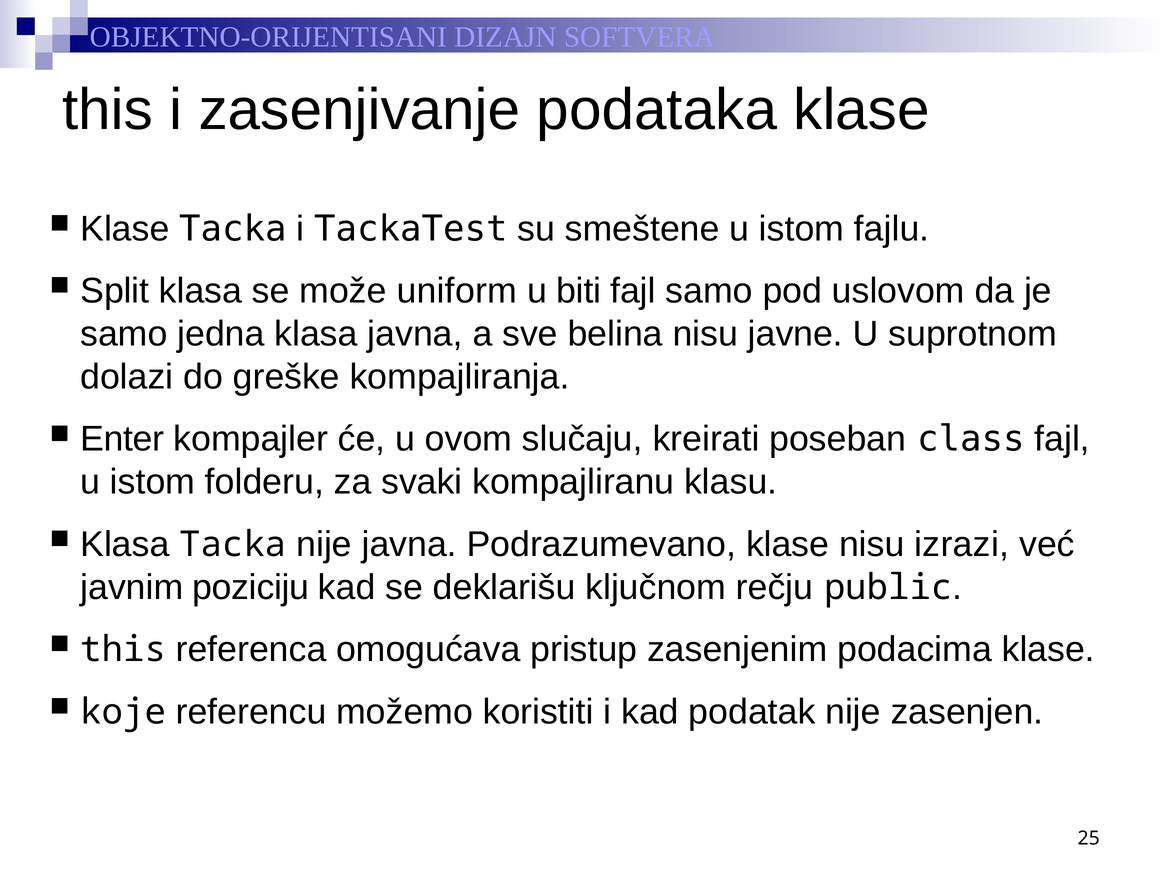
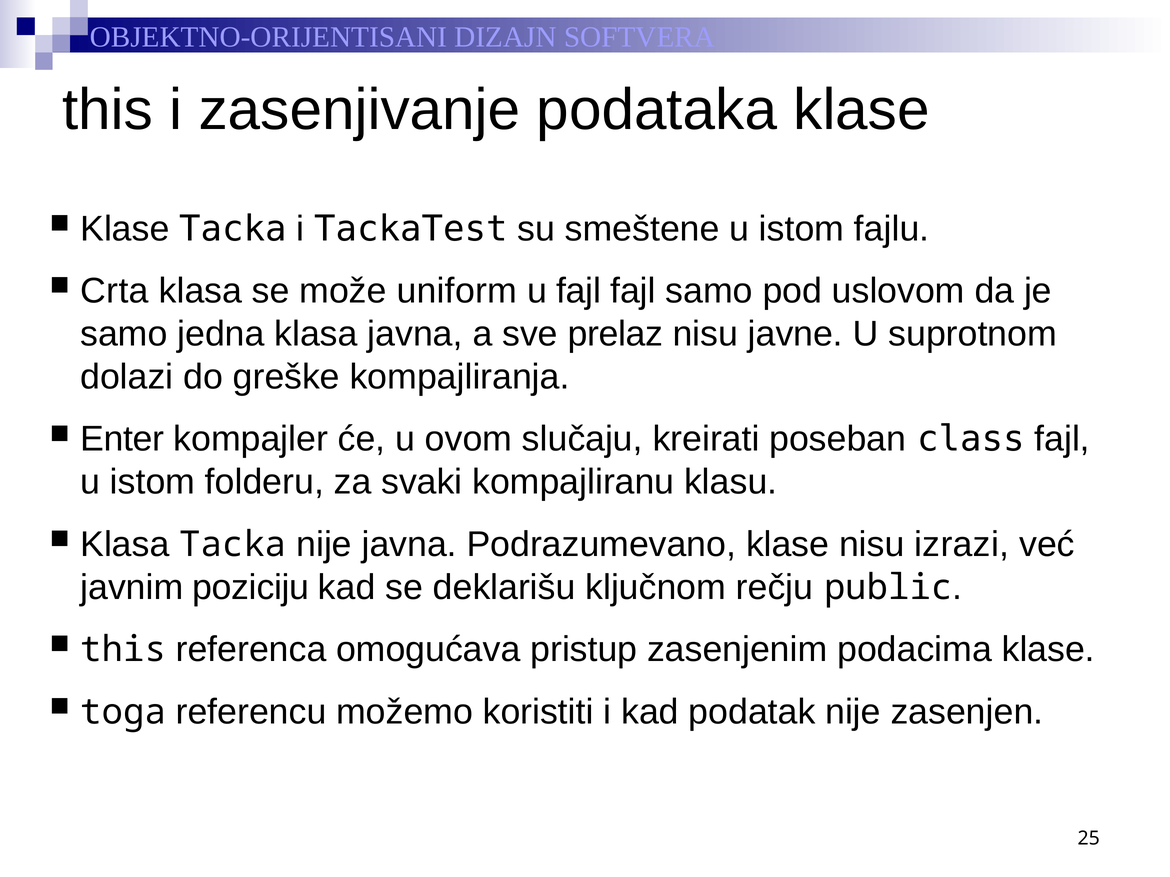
Split: Split -> Crta (115, 291)
u biti: biti -> fajl (579, 291)
belina: belina -> prelaz (615, 334)
koje: koje -> toga (123, 712)
